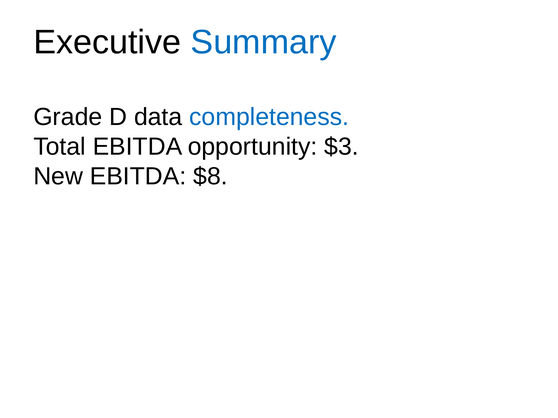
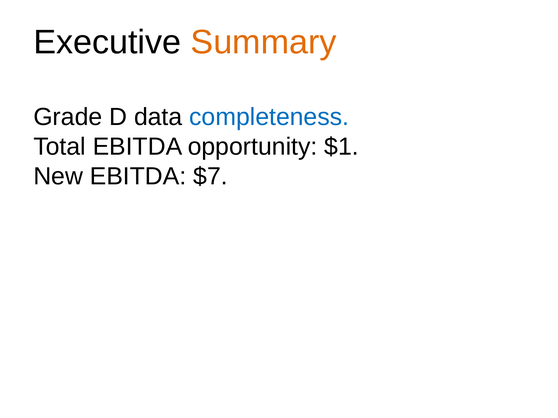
Summary colour: blue -> orange (264, 42)
$3: $3 -> $1 (341, 147)
$8: $8 -> $7 (211, 177)
